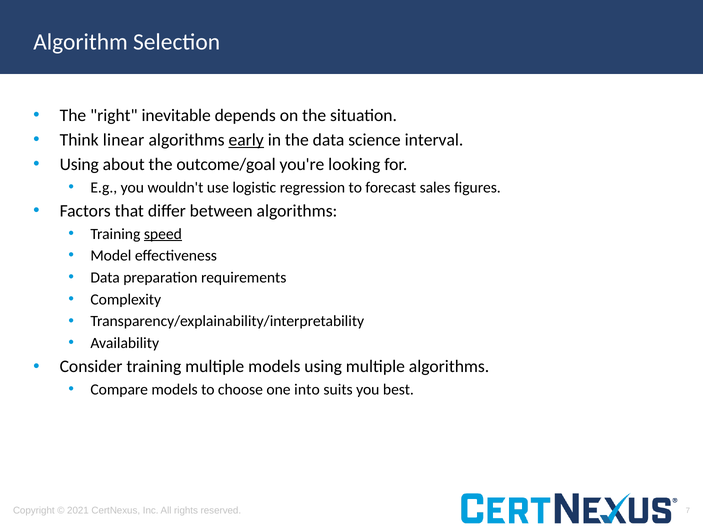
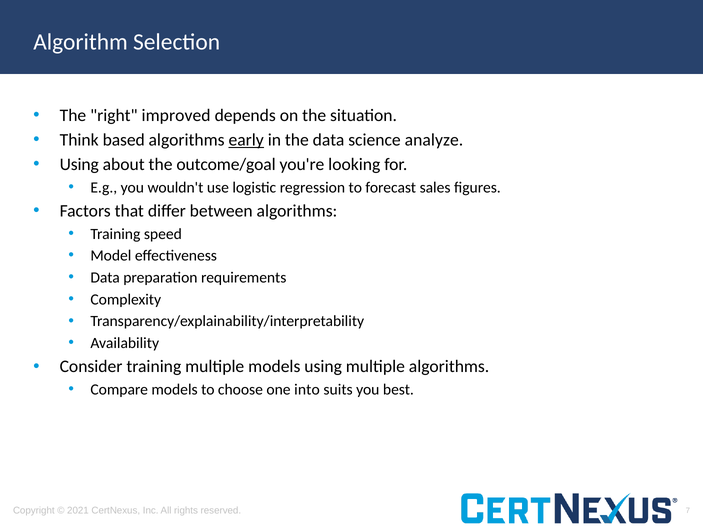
inevitable: inevitable -> improved (176, 115)
linear: linear -> based (124, 140)
interval: interval -> analyze (434, 140)
speed underline: present -> none (163, 234)
